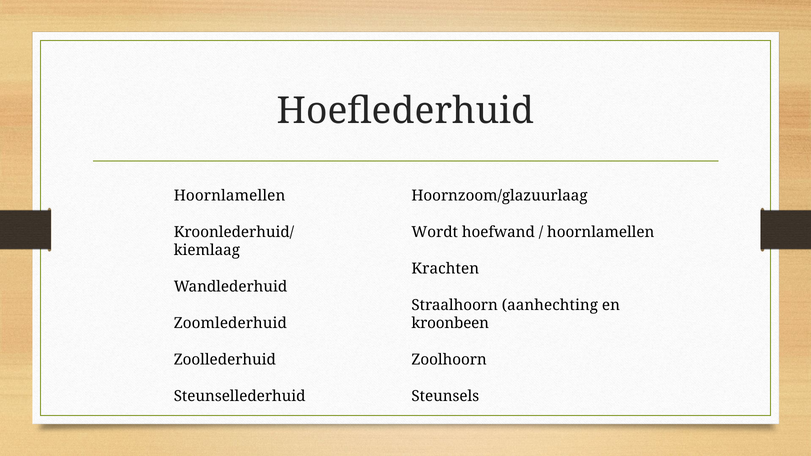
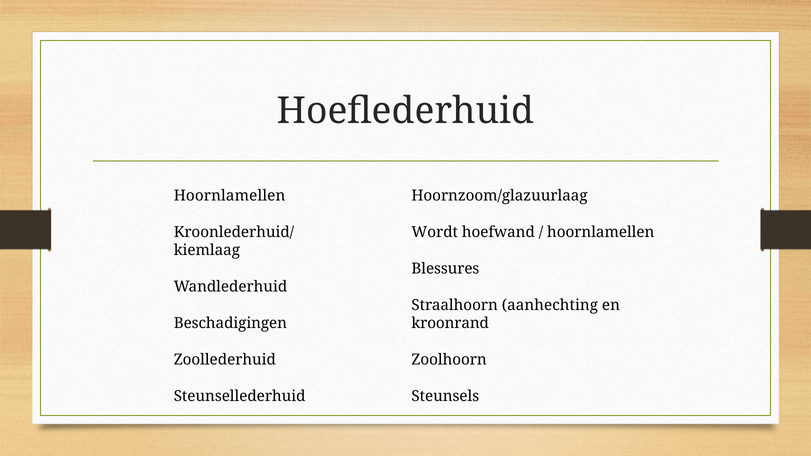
Krachten: Krachten -> Blessures (445, 269)
Zoomlederhuid: Zoomlederhuid -> Beschadigingen (230, 323)
kroonbeen: kroonbeen -> kroonrand (450, 323)
